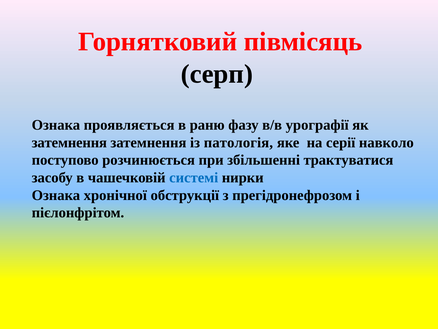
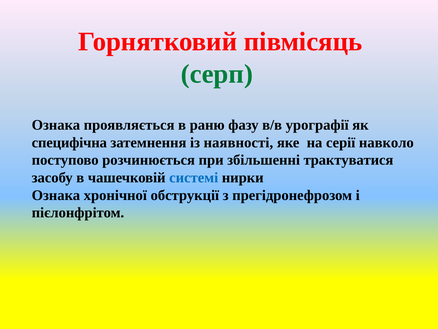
серп colour: black -> green (217, 74)
затемнення: затемнення -> специфічна (69, 142)
патологія: патологія -> наявності (238, 142)
